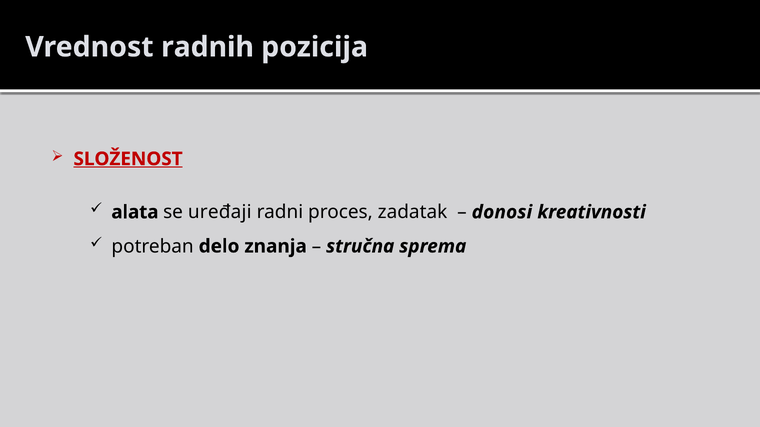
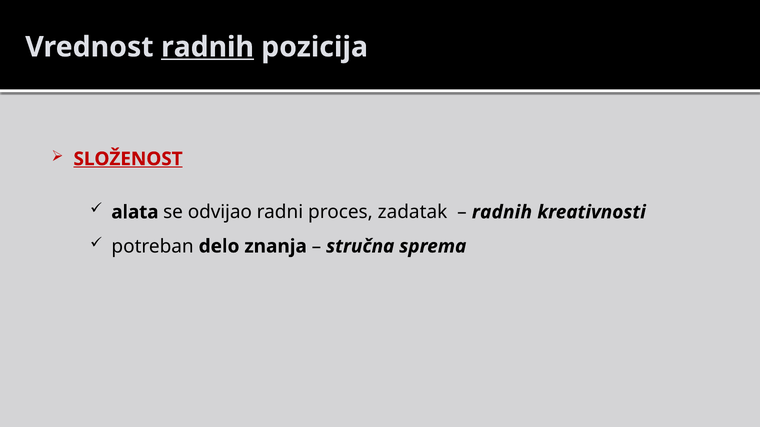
radnih underline: none -> present (207, 47)
uređaji: uređaji -> odvijao (220, 212)
donosi: donosi -> radnih (502, 212)
